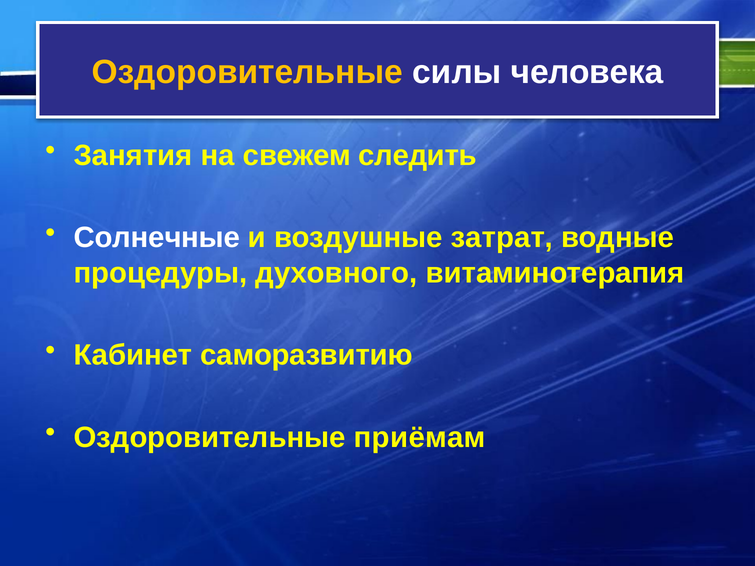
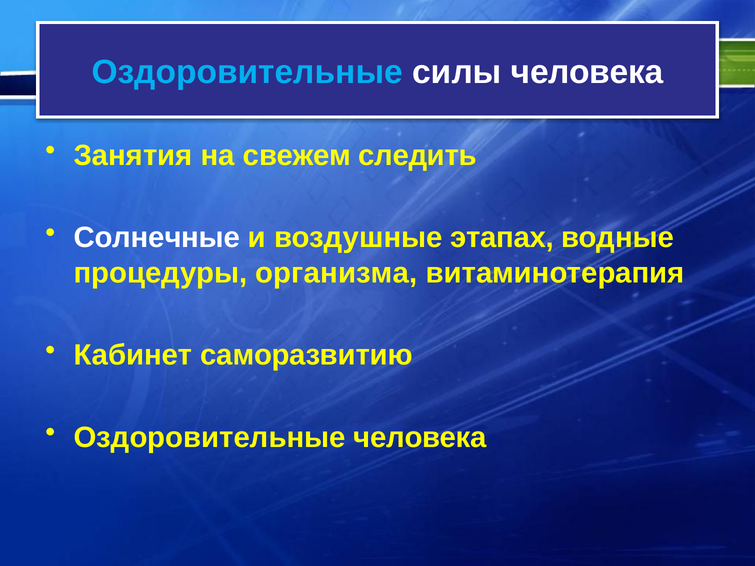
Оздоровительные colour: yellow -> light blue (247, 72)
затрат: затрат -> этапах (502, 238)
духовного: духовного -> организма (336, 273)
Оздоровительные приёмам: приёмам -> человека (420, 438)
